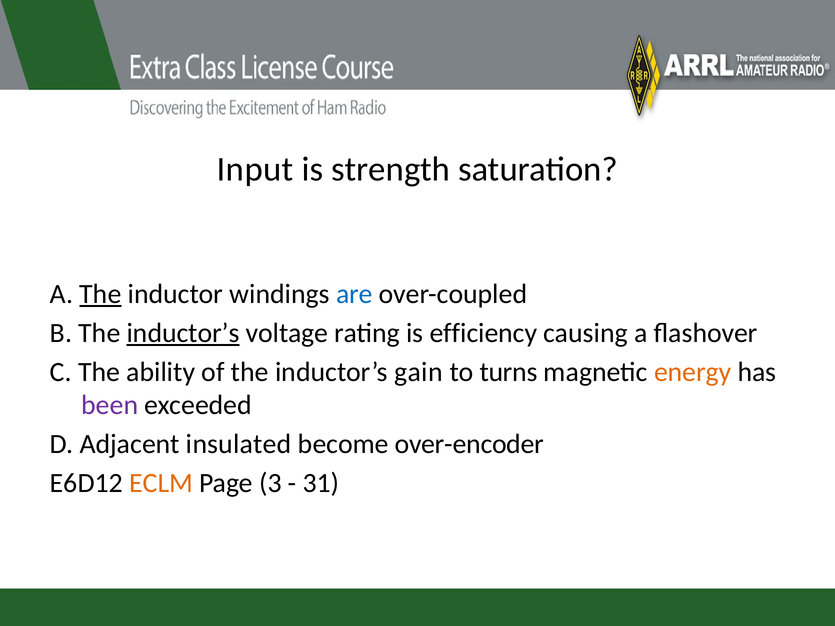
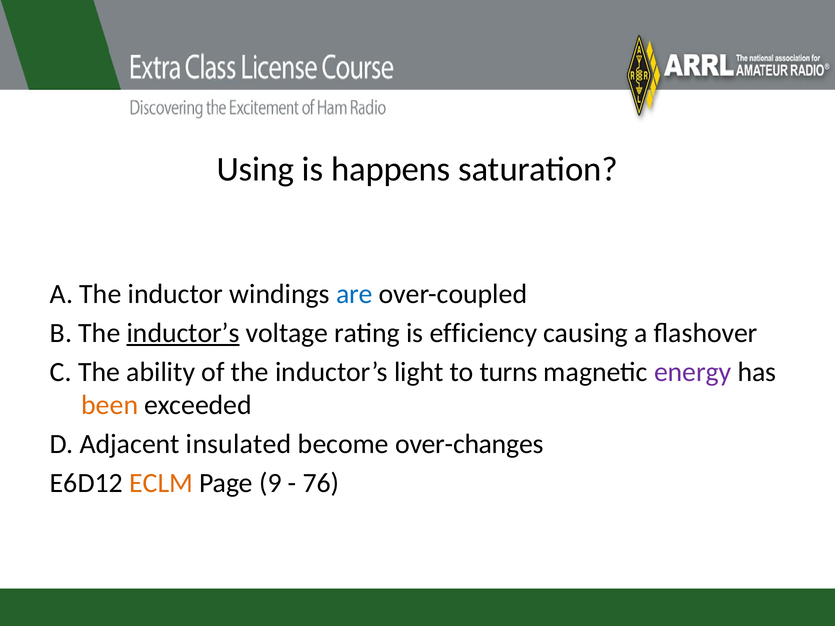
Input: Input -> Using (255, 169)
strength: strength -> happens (391, 169)
The underline: present -> none (100, 294)
gain: gain -> light (419, 372)
energy colour: orange -> purple (693, 372)
been colour: purple -> orange (110, 405)
over-encoder: over-encoder -> over-changes (469, 444)
3: 3 -> 9 (270, 483)
31: 31 -> 76 (321, 483)
